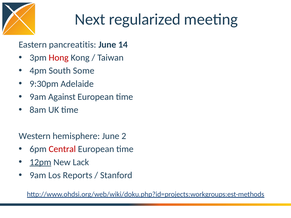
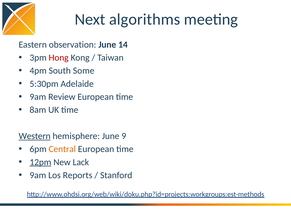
regularized: regularized -> algorithms (145, 19)
pancreatitis: pancreatitis -> observation (73, 45)
9:30pm: 9:30pm -> 5:30pm (44, 84)
Against: Against -> Review (62, 97)
Western underline: none -> present (35, 136)
2: 2 -> 9 (124, 136)
Central colour: red -> orange (62, 149)
